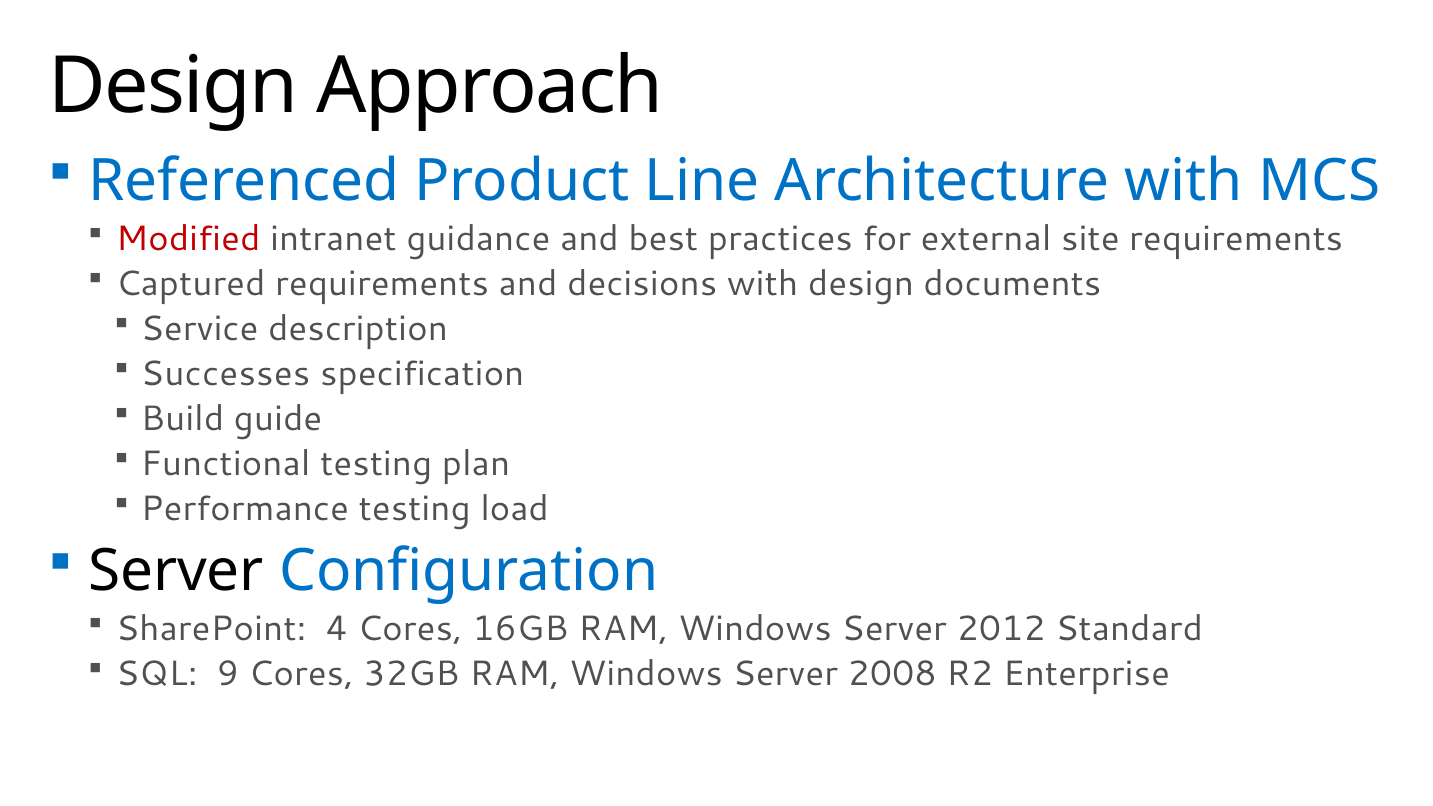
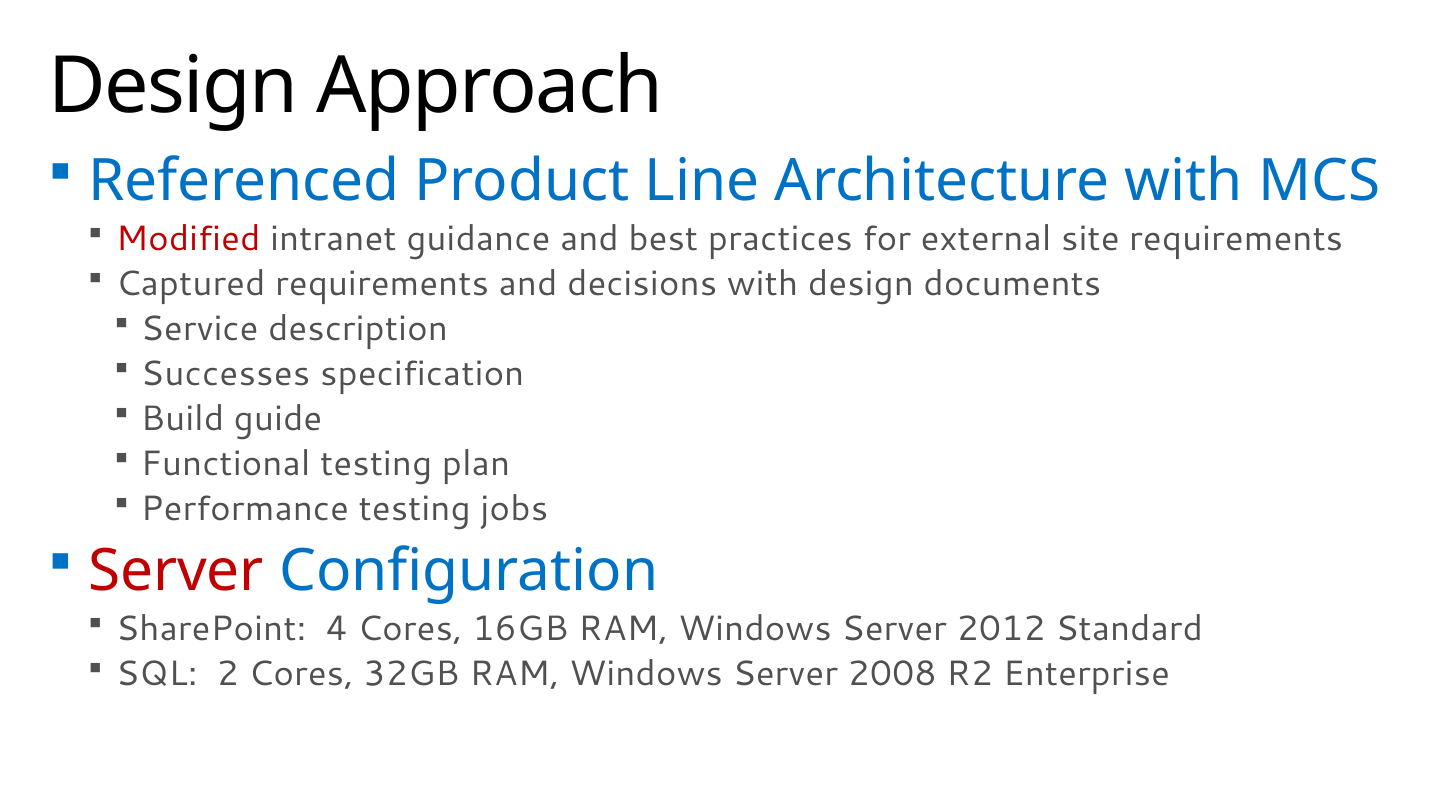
load: load -> jobs (514, 509)
Server colour: black -> red (176, 571)
9: 9 -> 2 (228, 674)
